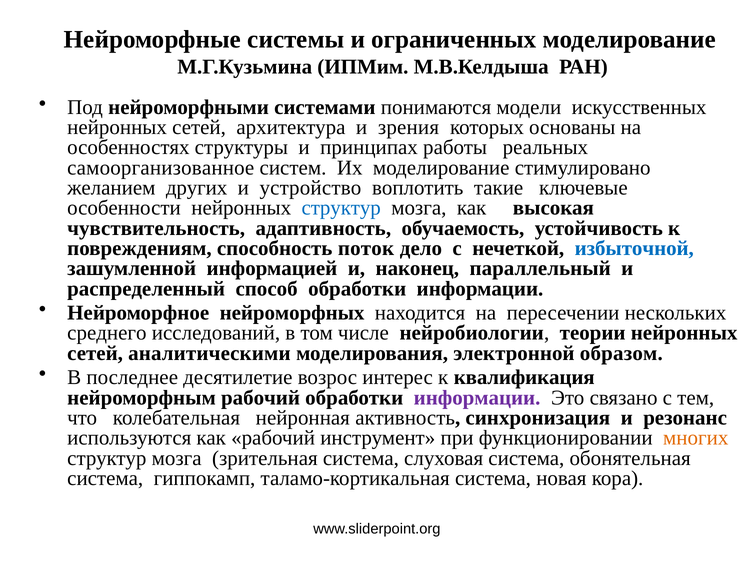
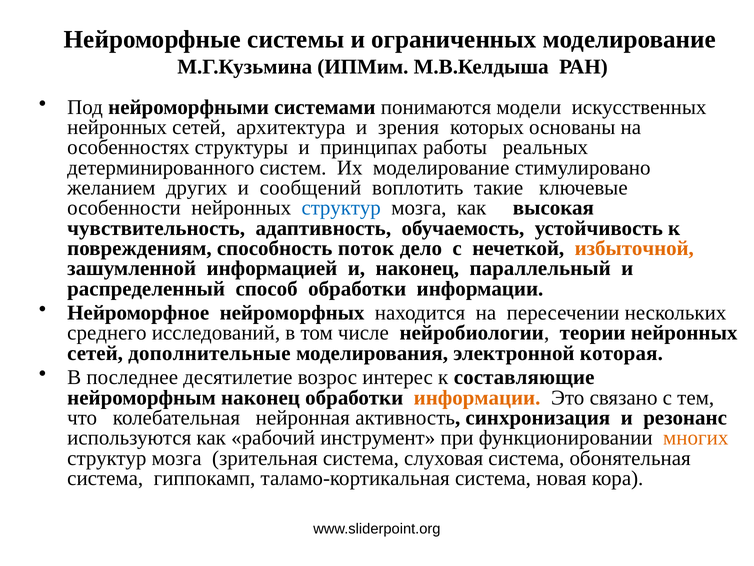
самоорганизованное: самоорганизованное -> детерминированного (161, 168)
устройство: устройство -> сообщений (310, 188)
избыточной colour: blue -> orange (634, 248)
аналитическими: аналитическими -> дополнительные (209, 353)
образом: образом -> которая (621, 353)
квалификация: квалификация -> составляющие (524, 377)
нейроморфным рабочий: рабочий -> наконец (261, 397)
информации colour: purple -> orange (477, 397)
